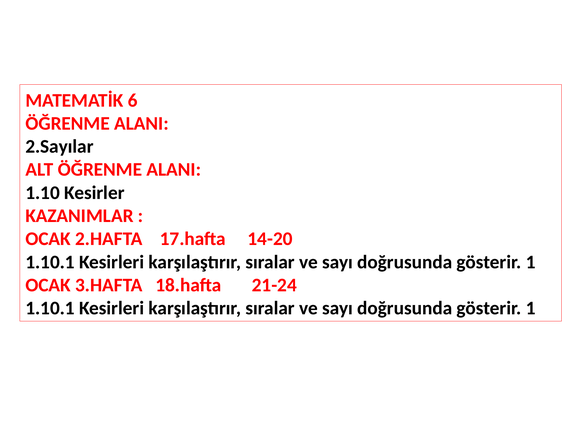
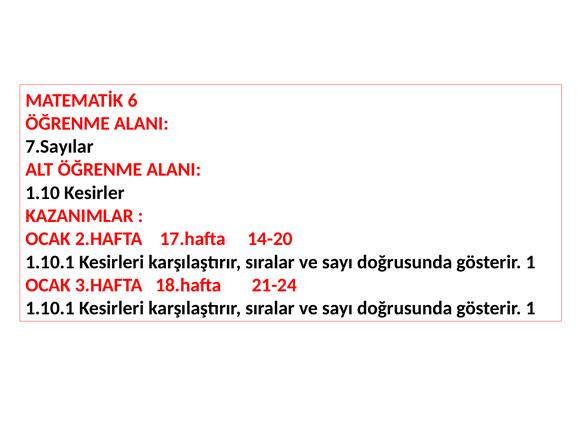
2.Sayılar: 2.Sayılar -> 7.Sayılar (59, 147)
